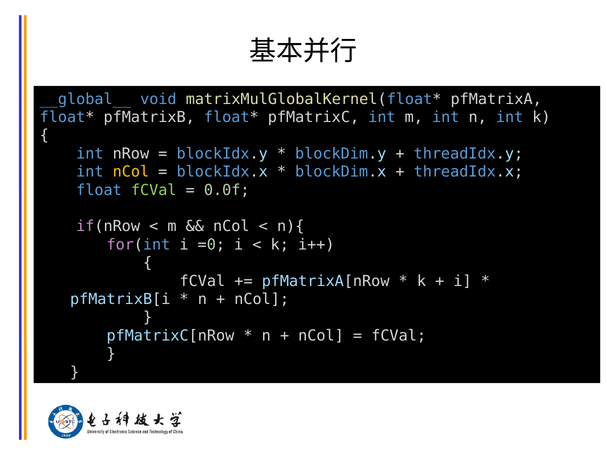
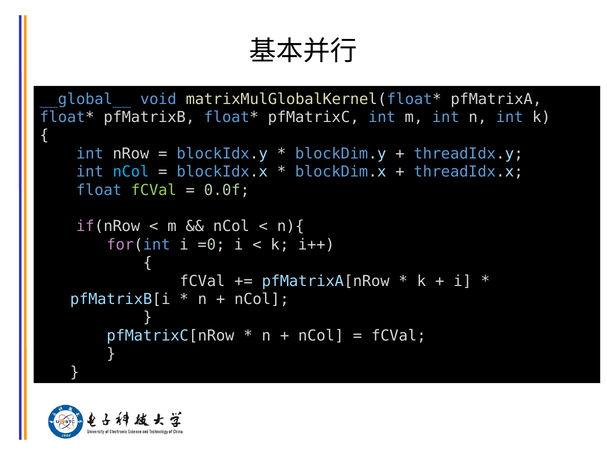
nCol colour: yellow -> light blue (131, 172)
